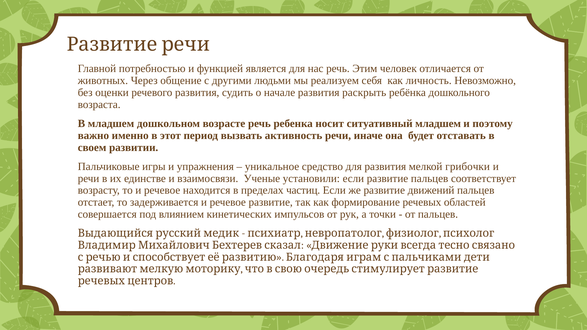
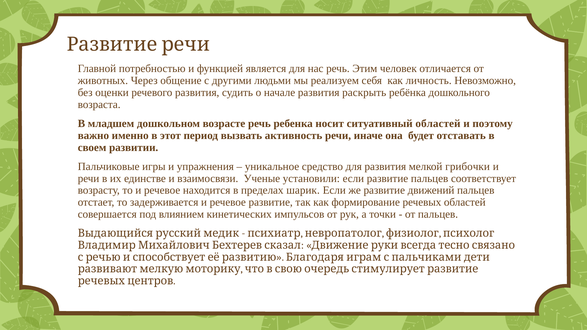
ситуативный младшем: младшем -> областей (438, 124)
частиц: частиц -> шарик (303, 190)
